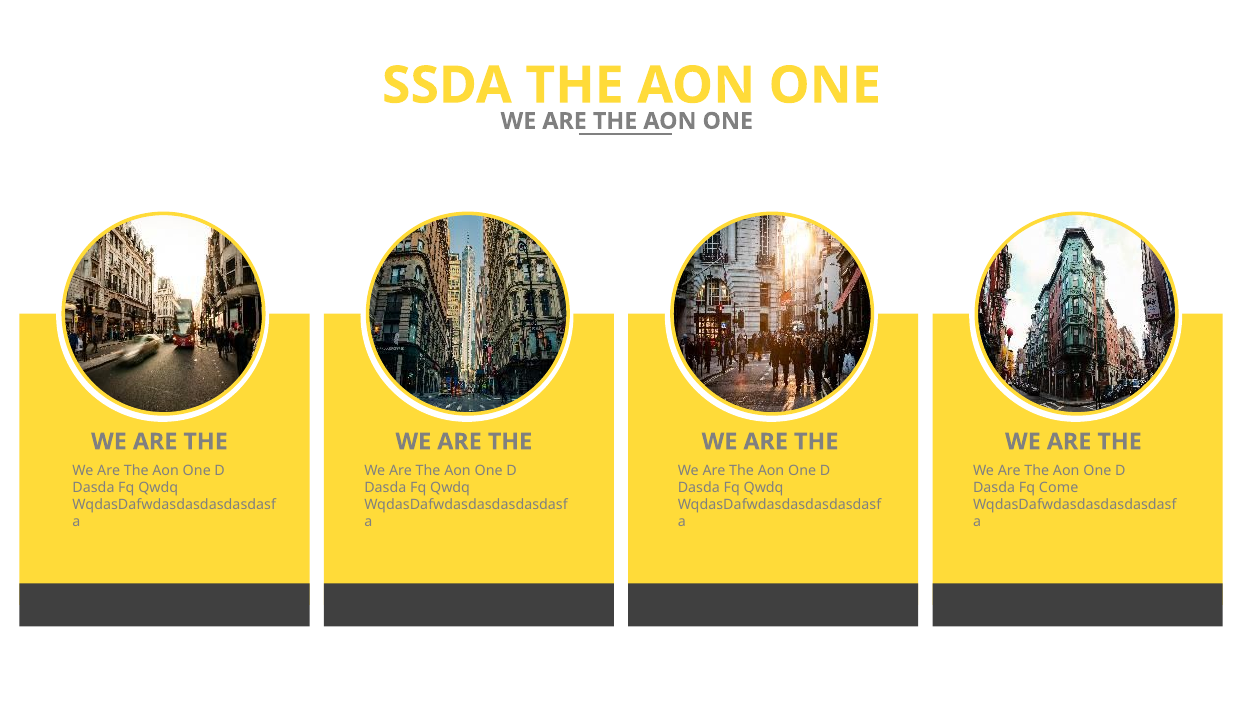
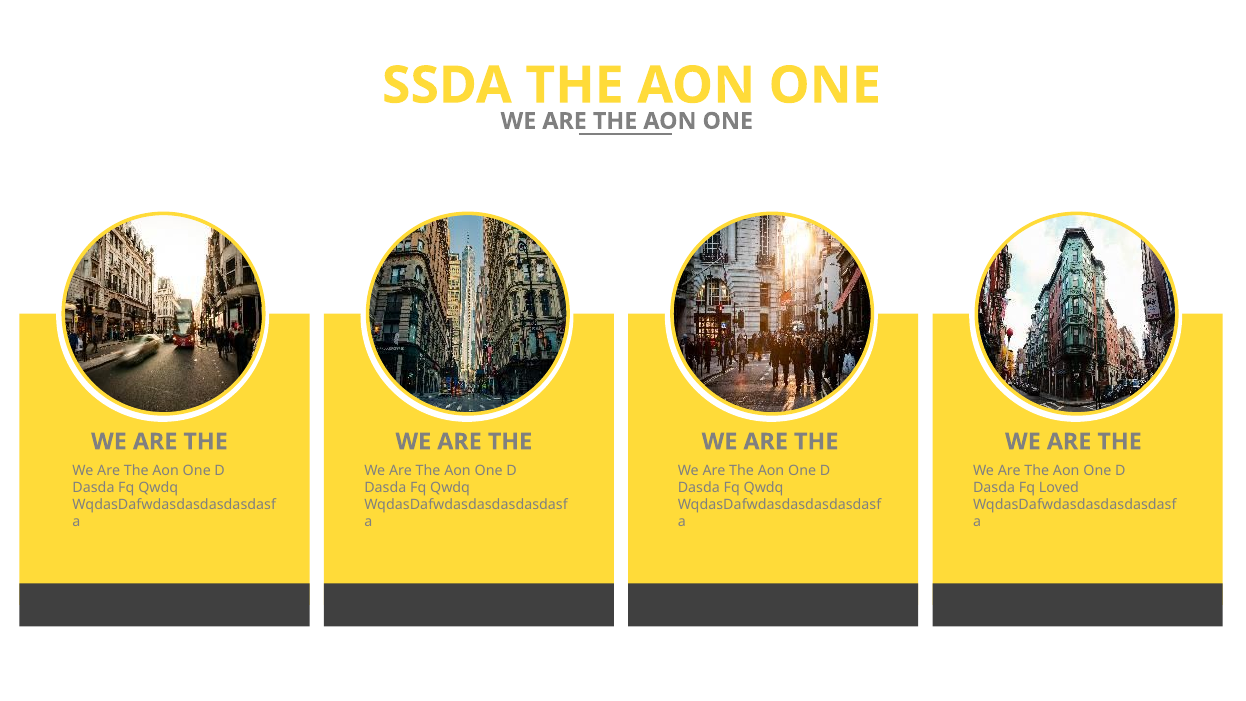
Come: Come -> Loved (1059, 488)
